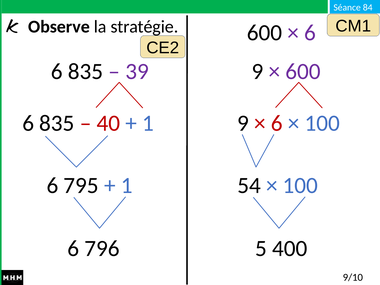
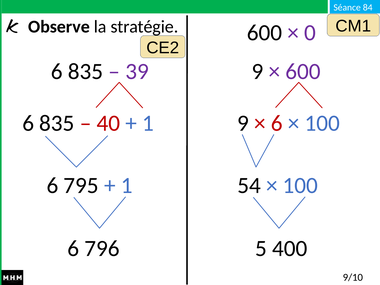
6: 6 -> 0 (310, 33)
